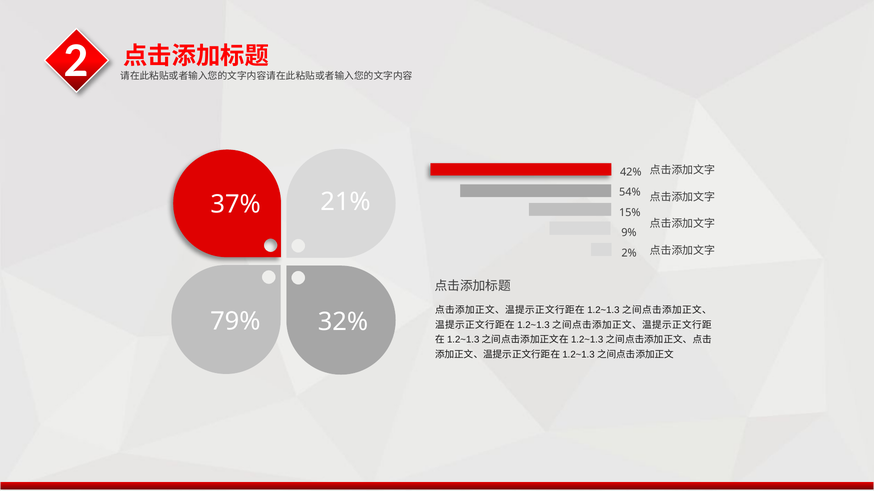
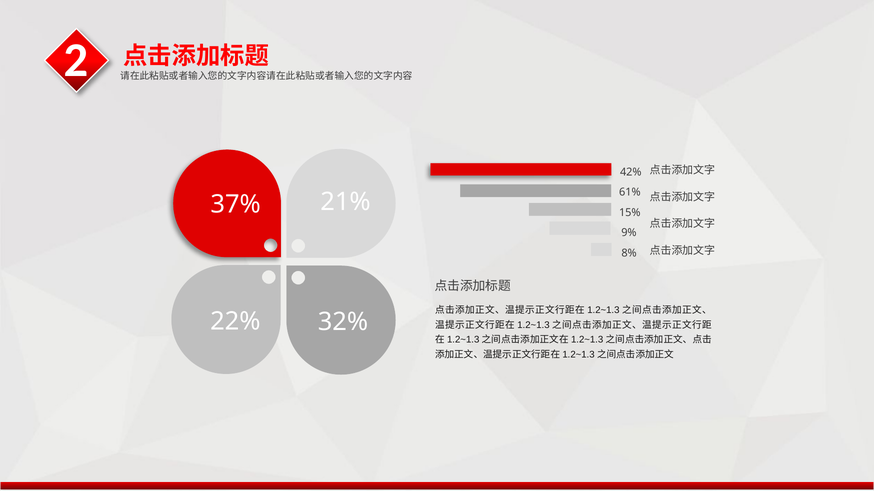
54%: 54% -> 61% (630, 192)
2%: 2% -> 8% (629, 253)
79%: 79% -> 22% (235, 322)
